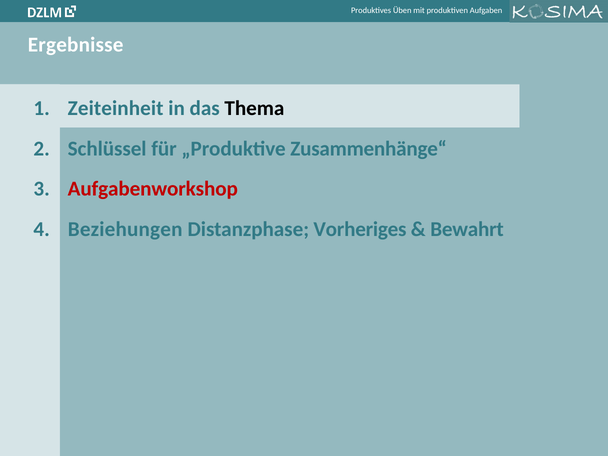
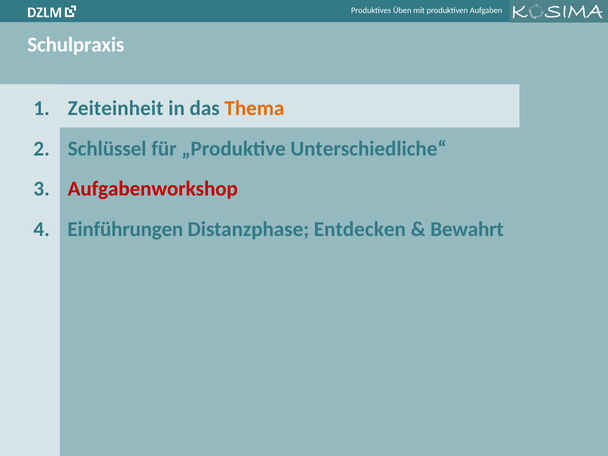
Ergebnisse: Ergebnisse -> Schulpraxis (76, 45)
Thema colour: black -> orange (254, 108)
Zusammenhänge“: Zusammenhänge“ -> Unterschiedliche“ (369, 149)
Beziehungen: Beziehungen -> Einführungen (125, 229)
Vorheriges: Vorheriges -> Entdecken (360, 229)
